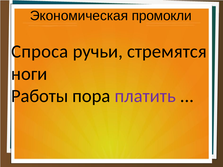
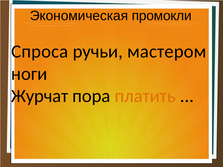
стремятся: стремятся -> мастером (167, 52)
Работы: Работы -> Журчат (40, 96)
платить colour: purple -> orange (145, 96)
